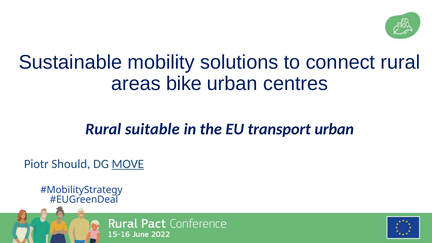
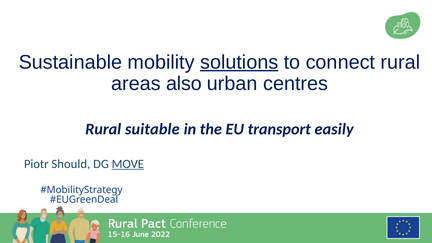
solutions underline: none -> present (239, 62)
bike: bike -> also (184, 84)
transport urban: urban -> easily (334, 129)
